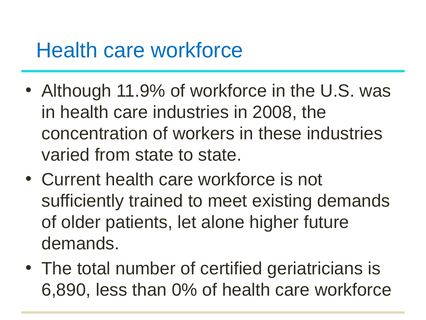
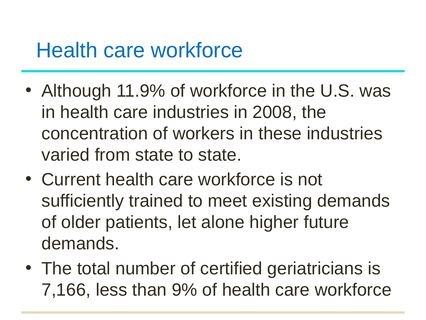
6,890: 6,890 -> 7,166 (66, 290)
0%: 0% -> 9% (185, 290)
